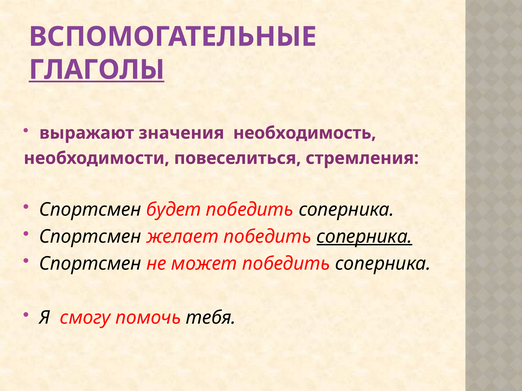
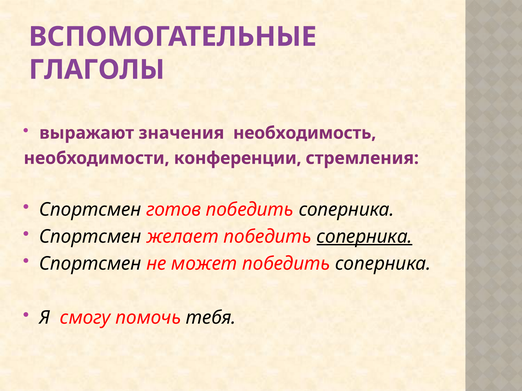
ГЛАГОЛЫ underline: present -> none (97, 70)
повеселиться: повеселиться -> конференции (238, 158)
будет: будет -> готов (174, 210)
